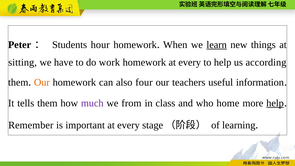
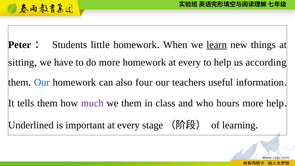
hour: hour -> little (100, 45)
do work: work -> more (109, 62)
Our colour: orange -> blue (42, 82)
we from: from -> them (131, 103)
home: home -> hours (228, 103)
help underline: present -> none (275, 103)
Remember: Remember -> Underlined (31, 125)
